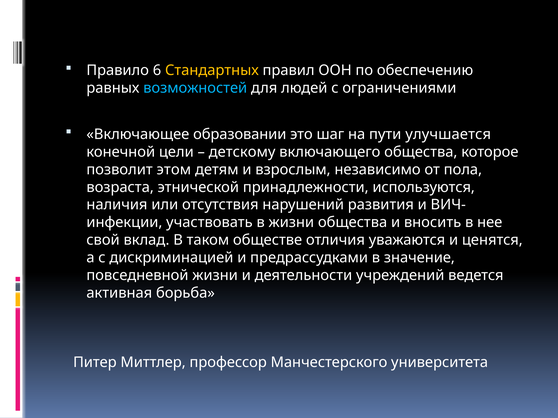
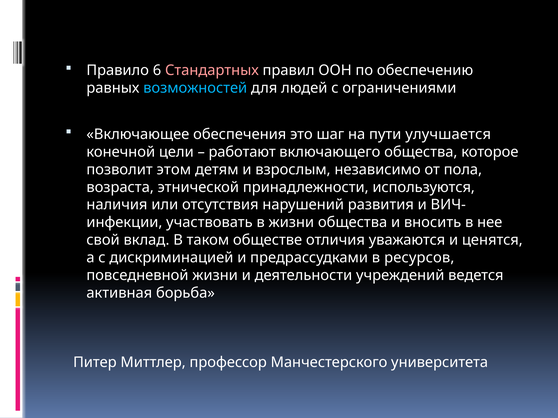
Стандартных colour: yellow -> pink (212, 71)
образовании: образовании -> обеспечения (240, 134)
детскому: детскому -> работают (242, 152)
значение: значение -> ресурсов (419, 258)
